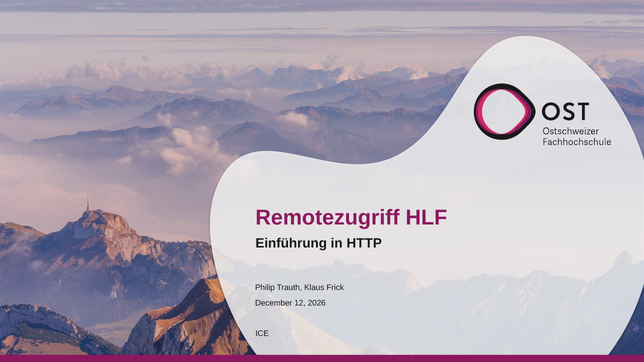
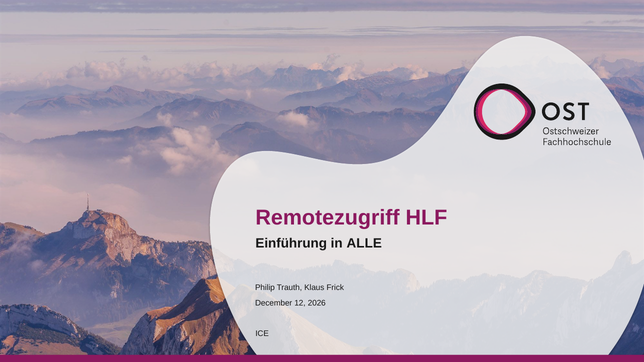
HTTP: HTTP -> ALLE (364, 243)
